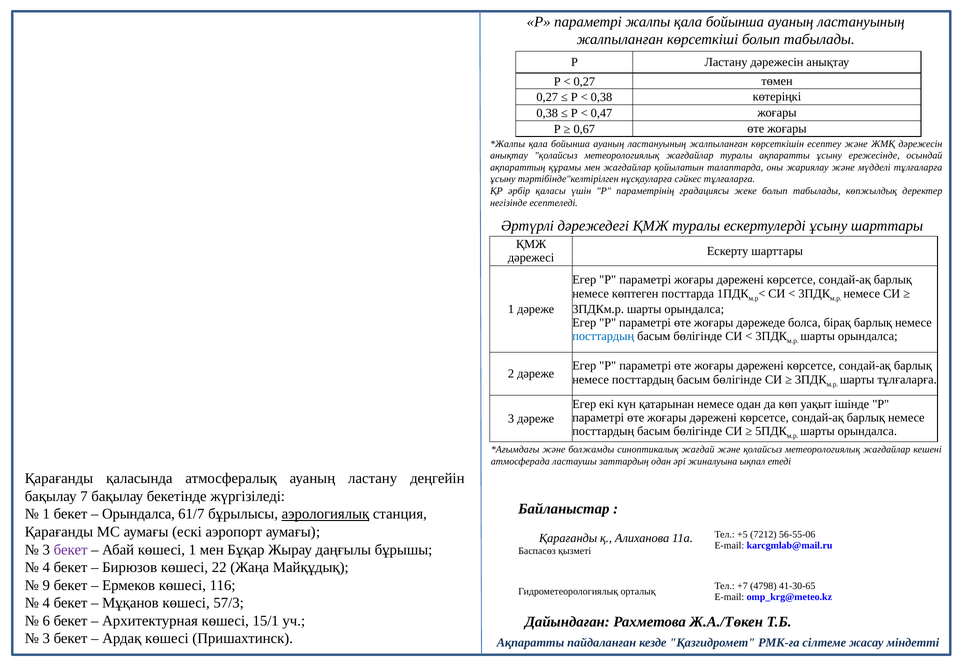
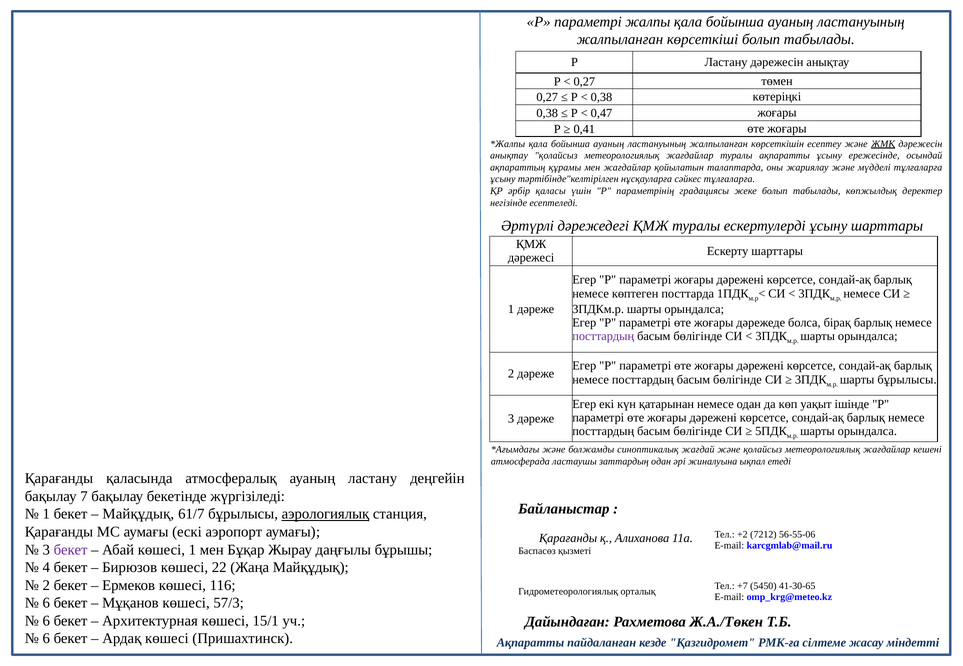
0,67: 0,67 -> 0,41 (584, 129)
ЖМҚ underline: none -> present (883, 144)
посттардың colour: blue -> purple (603, 337)
шарты тұлғаларға: тұлғаларға -> бұрылысы (907, 380)
Орындалса: Орындалса -> Майқұдық (138, 515)
+5: +5 -> +2 (742, 535)
9: 9 -> 2 (46, 586)
4798: 4798 -> 5450 (763, 587)
4: 4 -> 6 (46, 604)
3: 3 -> 6 (46, 639)
